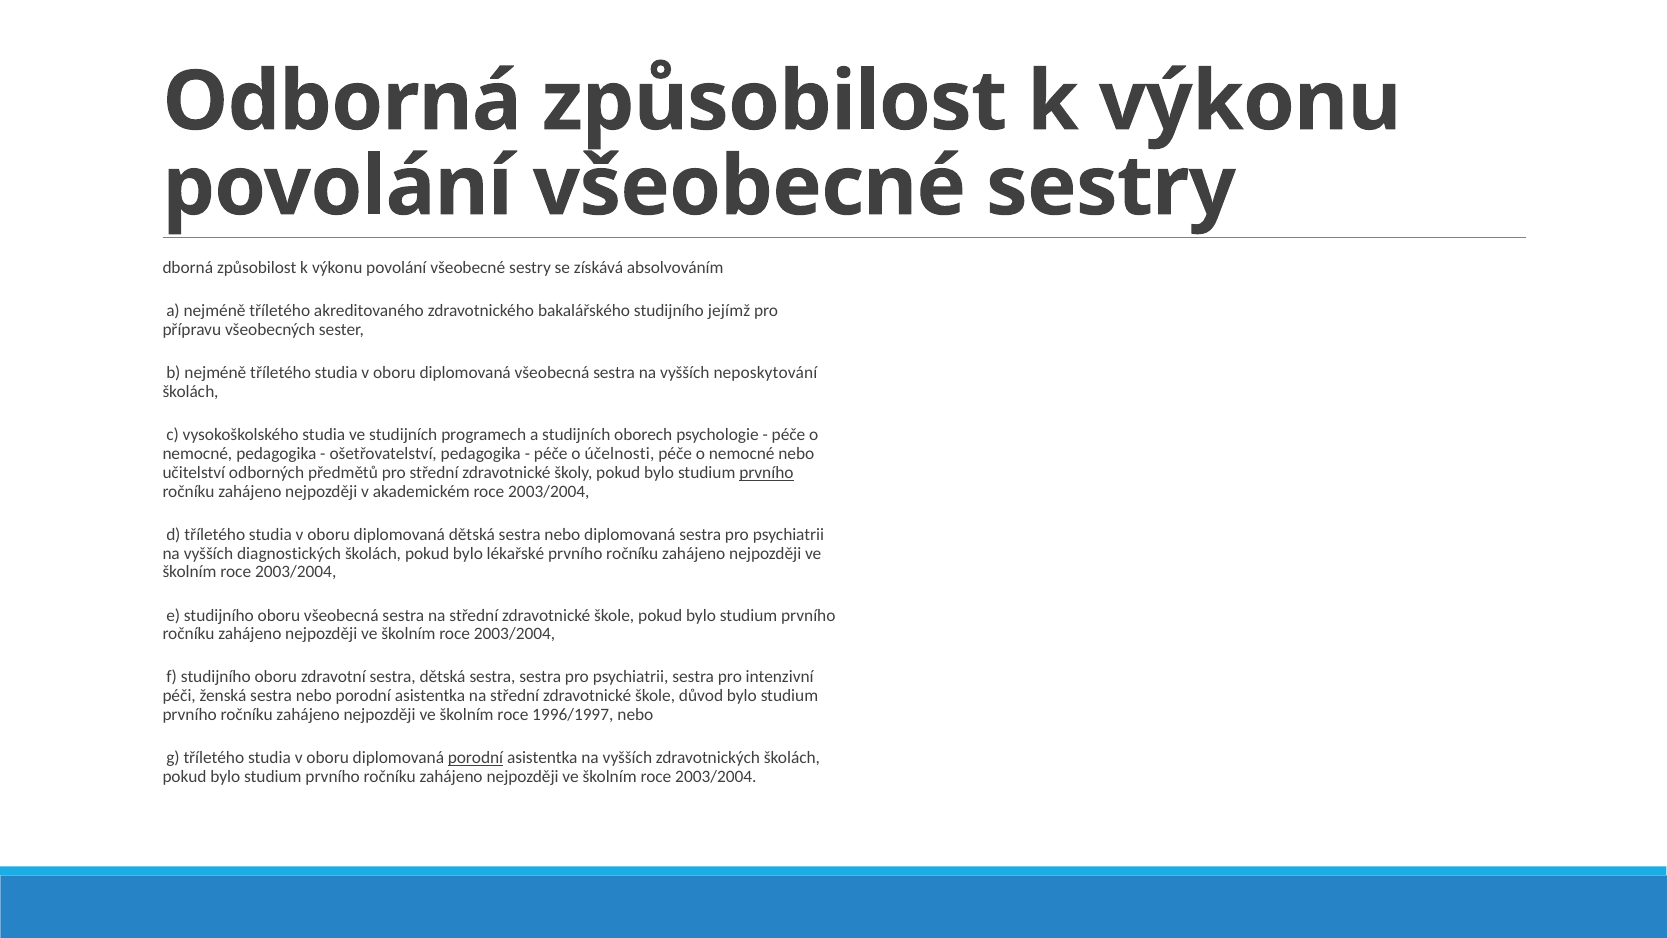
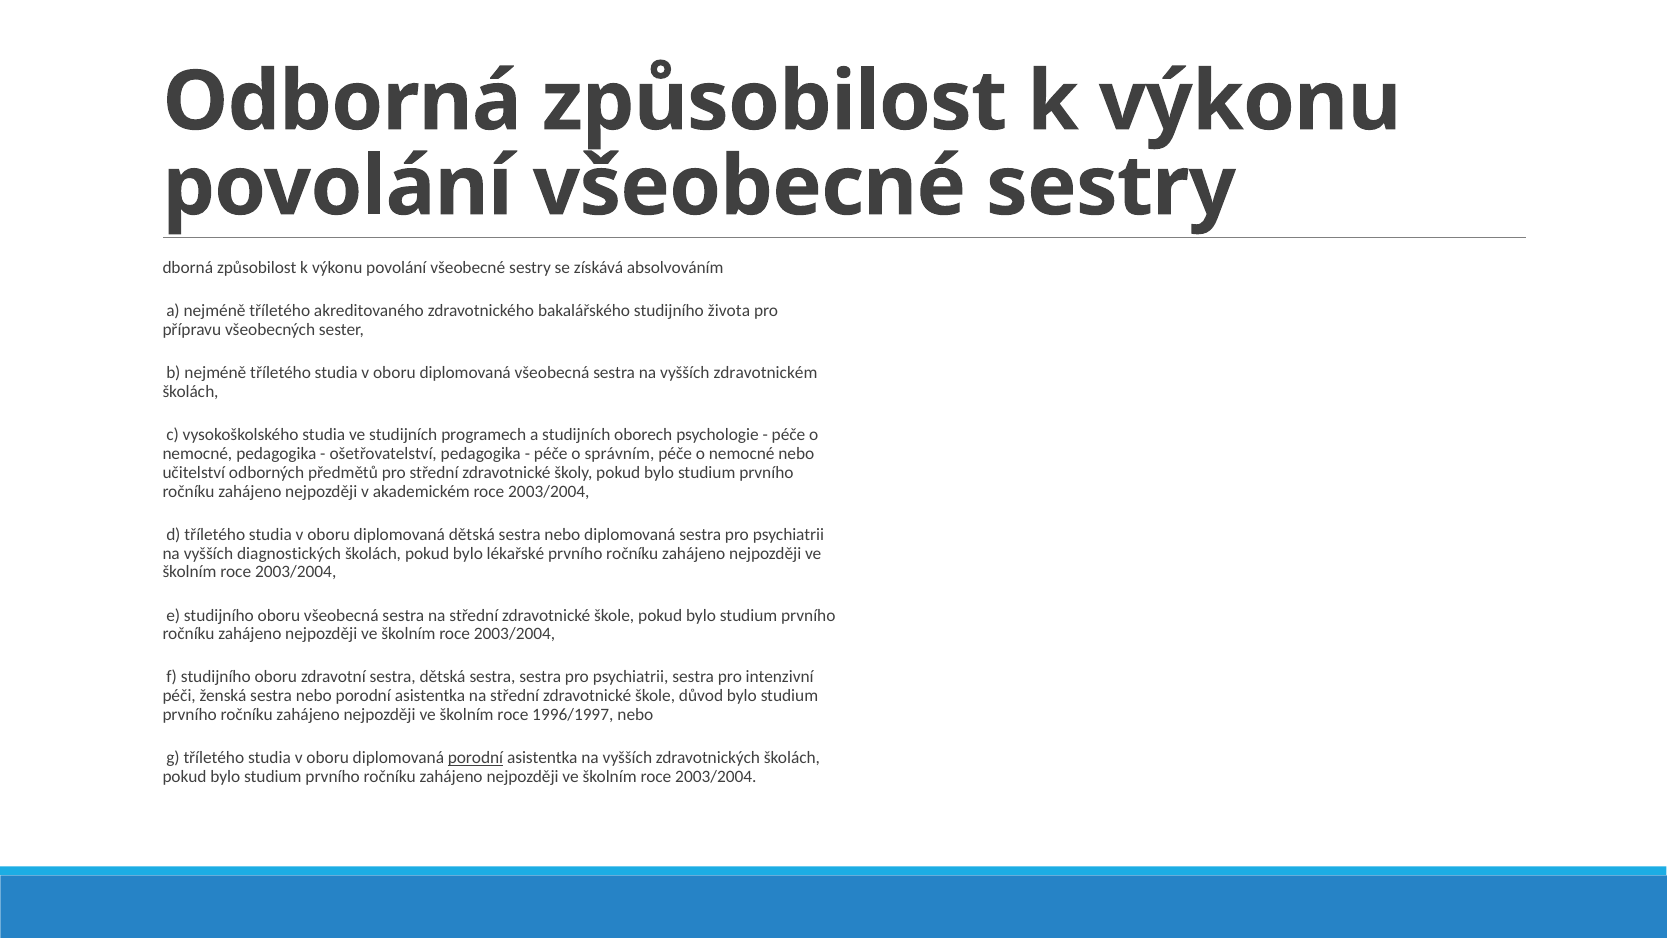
jejímž: jejímž -> života (729, 311)
neposkytování: neposkytování -> zdravotnickém (765, 373)
účelnosti: účelnosti -> správním (620, 454)
prvního underline: present -> none (766, 472)
